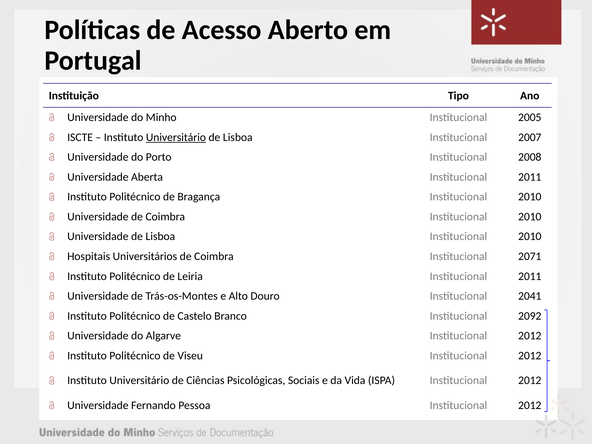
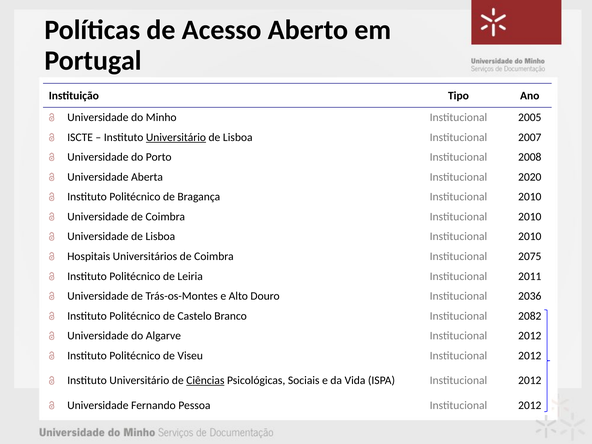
Aberta Institucional 2011: 2011 -> 2020 (530, 177)
2071: 2071 -> 2075 (530, 256)
2041: 2041 -> 2036 (530, 296)
2092: 2092 -> 2082 (530, 316)
Ciências underline: none -> present (205, 380)
